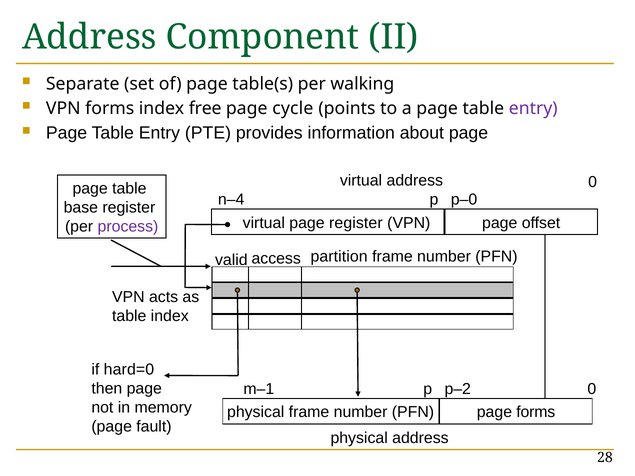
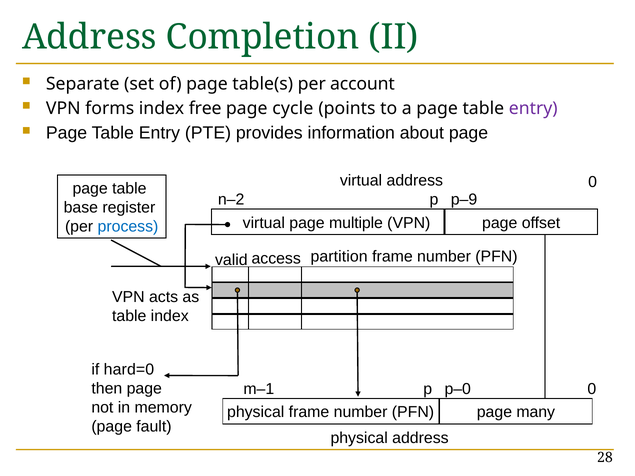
Component: Component -> Completion (263, 37)
walking: walking -> account (362, 84)
n–4: n–4 -> n–2 (231, 200)
p–0: p–0 -> p–9 (464, 200)
page register: register -> multiple (356, 223)
process colour: purple -> blue (128, 227)
p–2: p–2 -> p–0 (458, 389)
page forms: forms -> many (536, 412)
